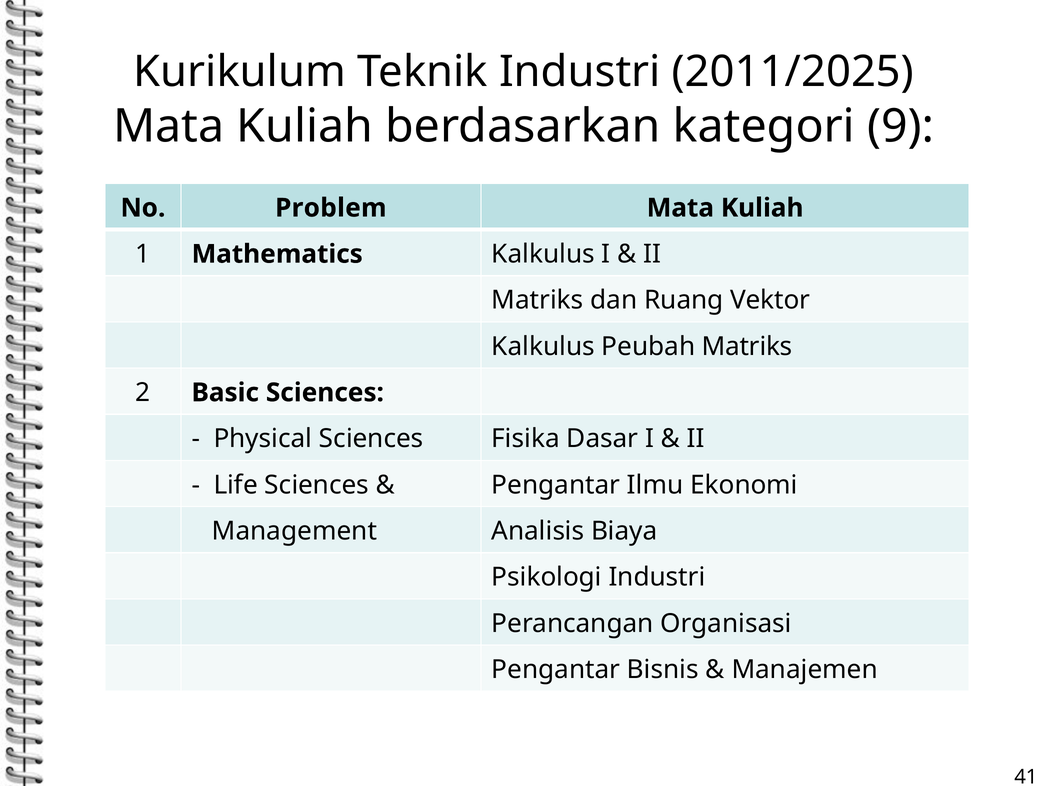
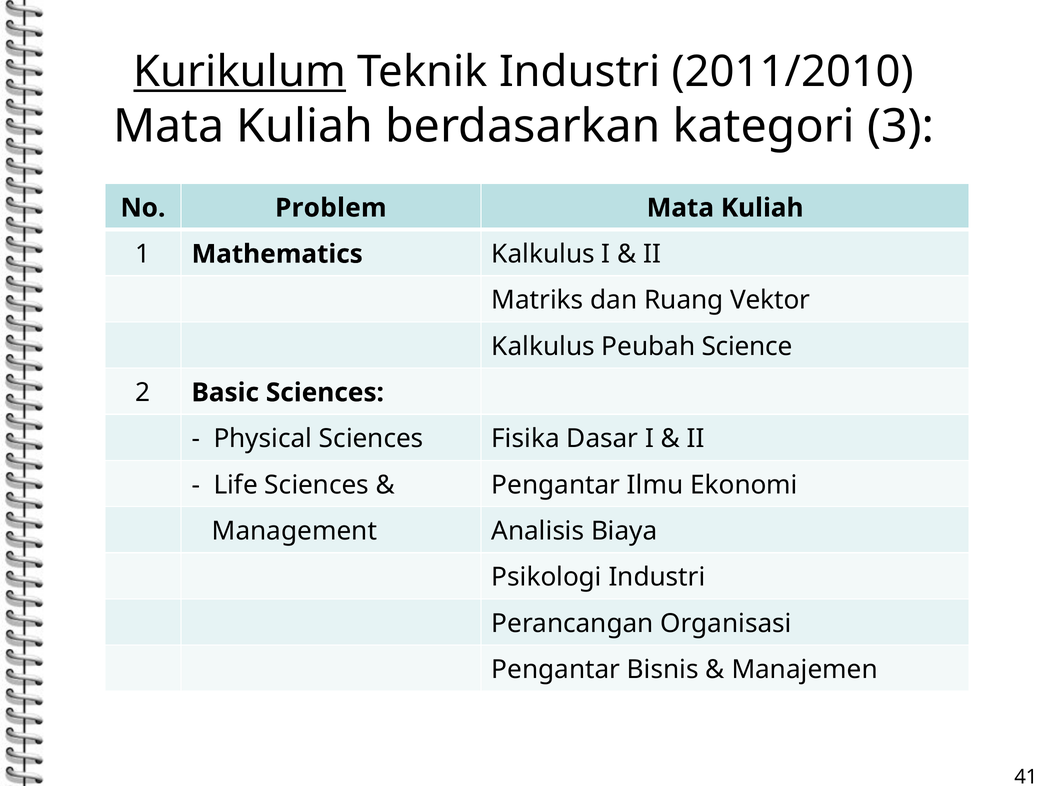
Kurikulum underline: none -> present (240, 72)
2011/2025: 2011/2025 -> 2011/2010 (793, 72)
9: 9 -> 3 (901, 126)
Peubah Matriks: Matriks -> Science (747, 346)
